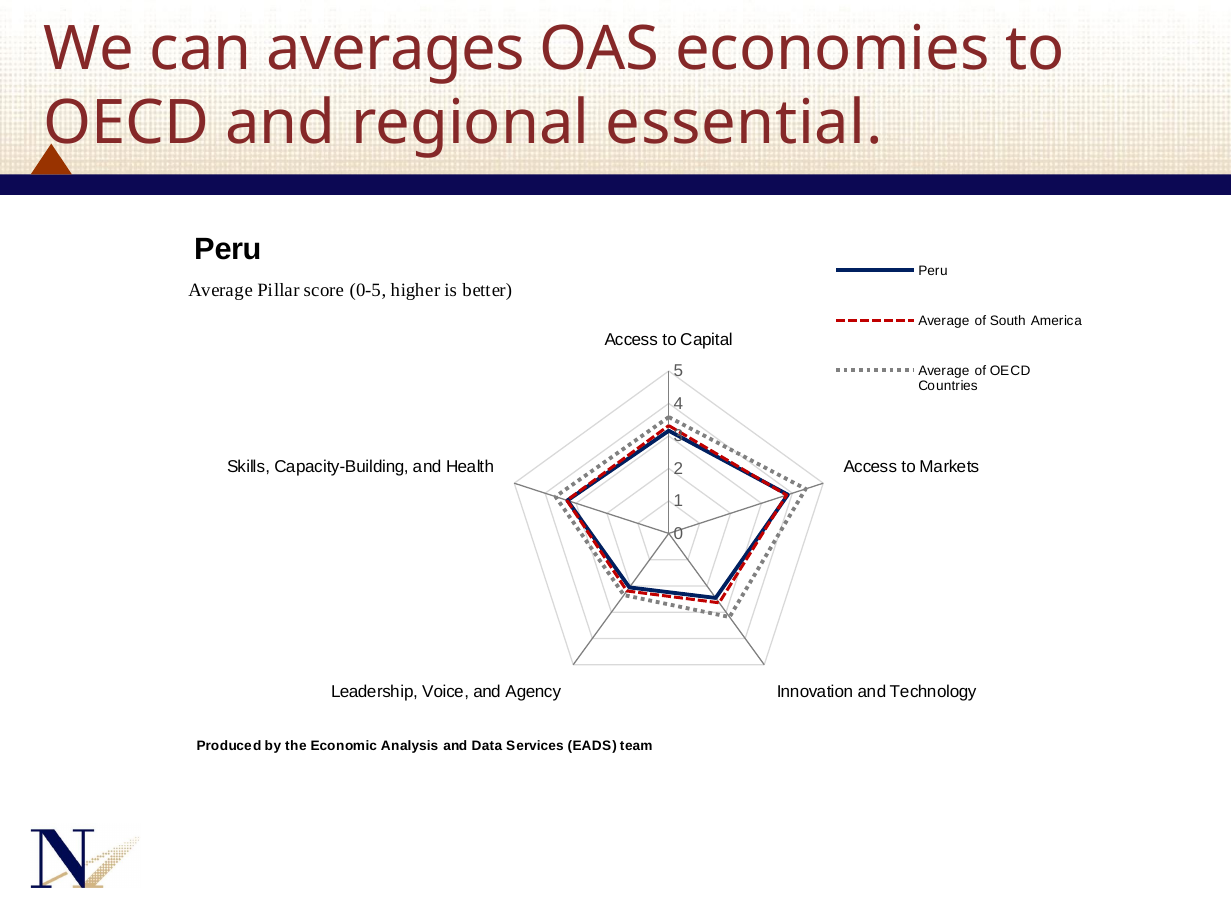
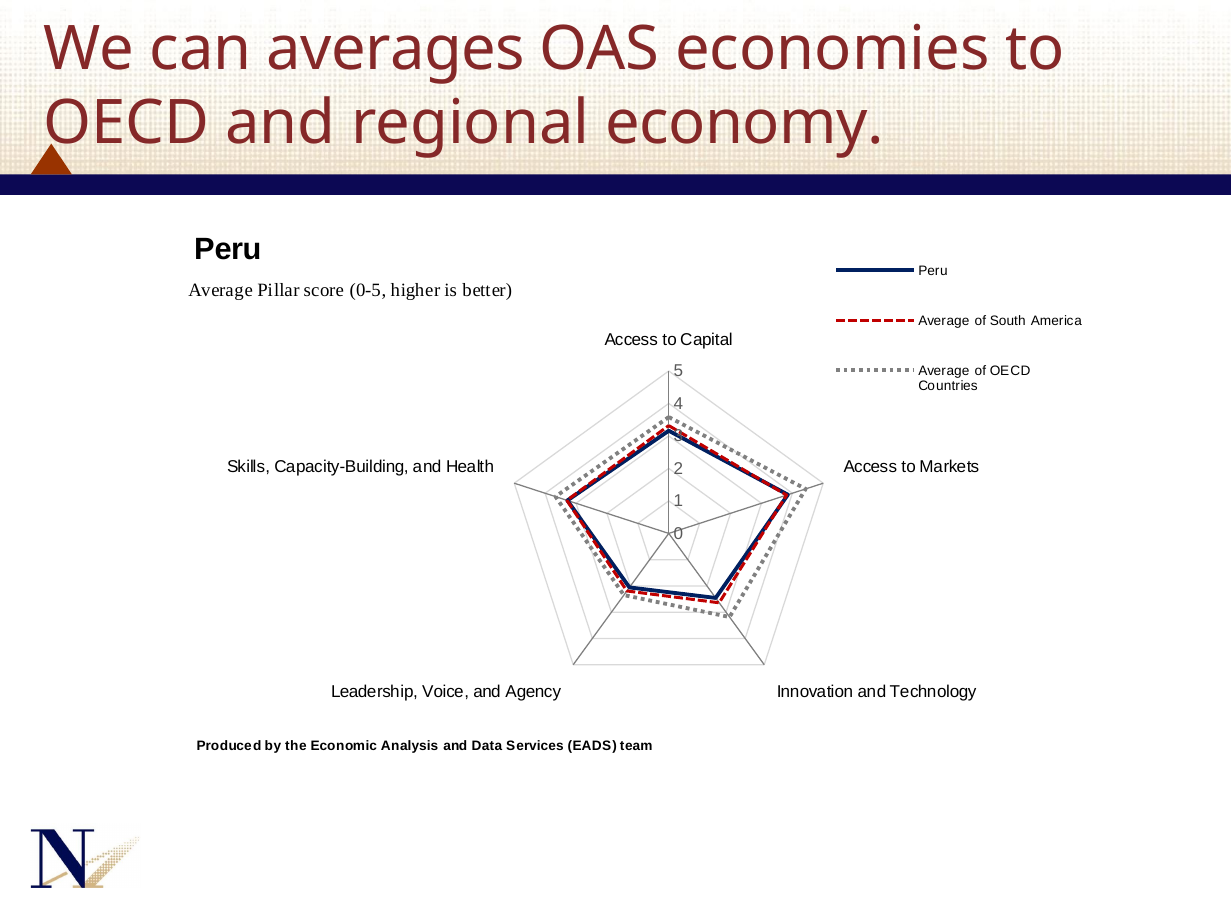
essential: essential -> economy (745, 123)
